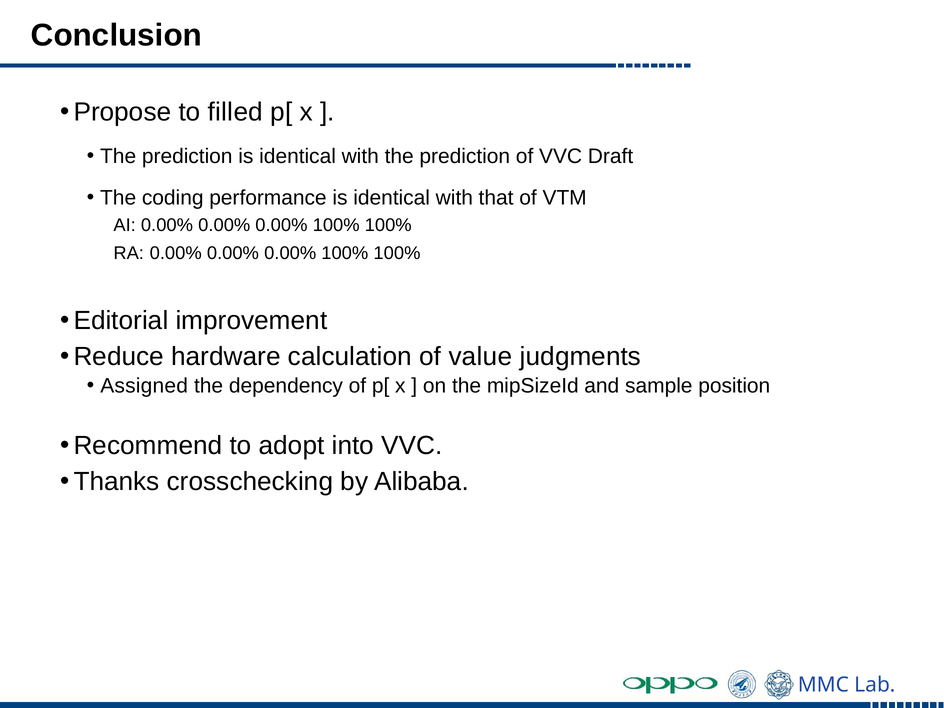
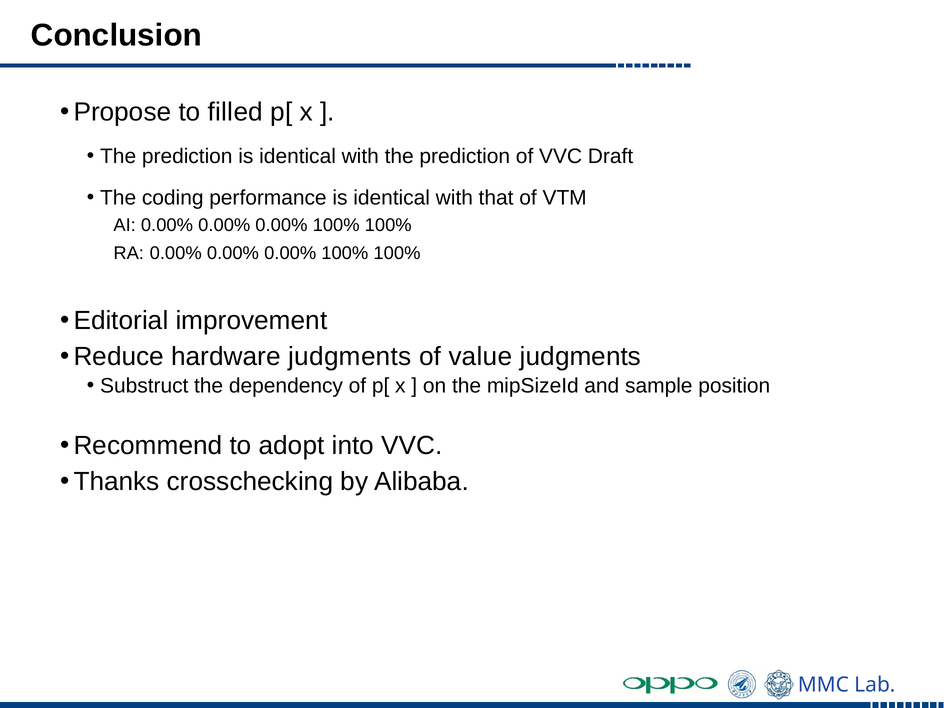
hardware calculation: calculation -> judgments (350, 356)
Assigned: Assigned -> Substruct (144, 386)
